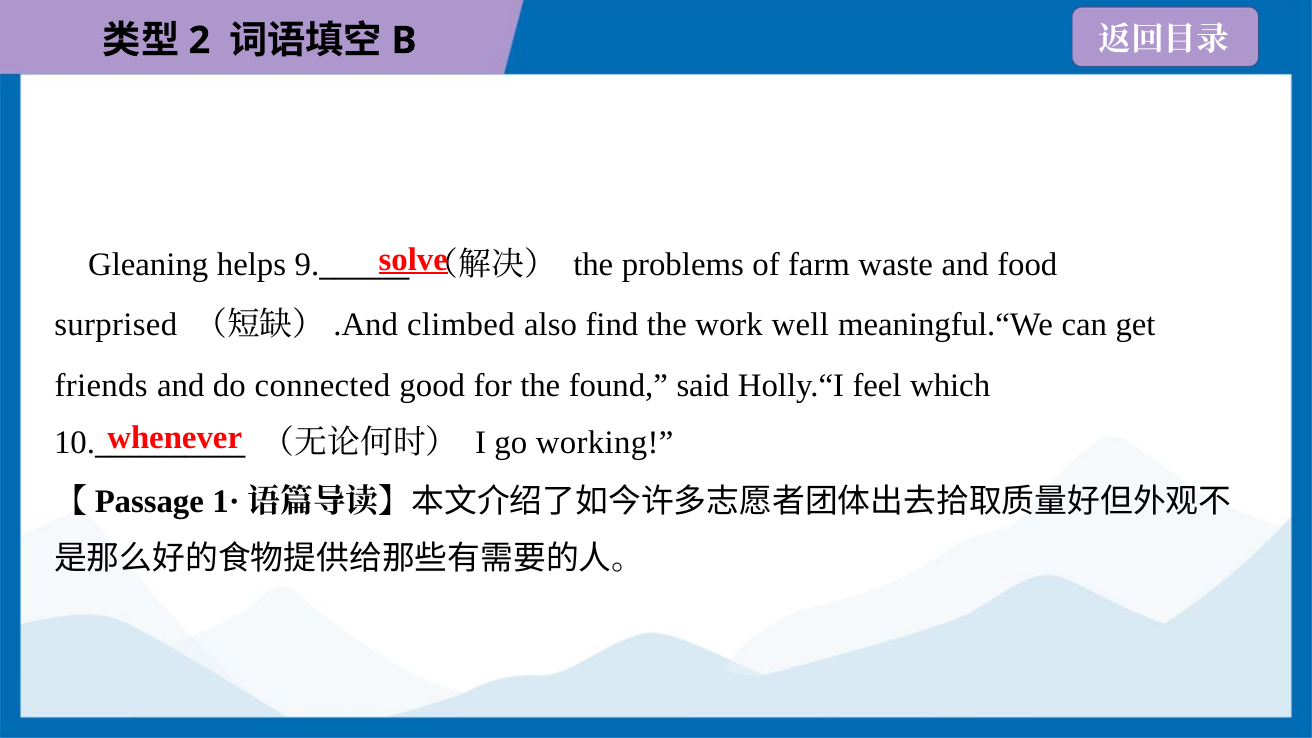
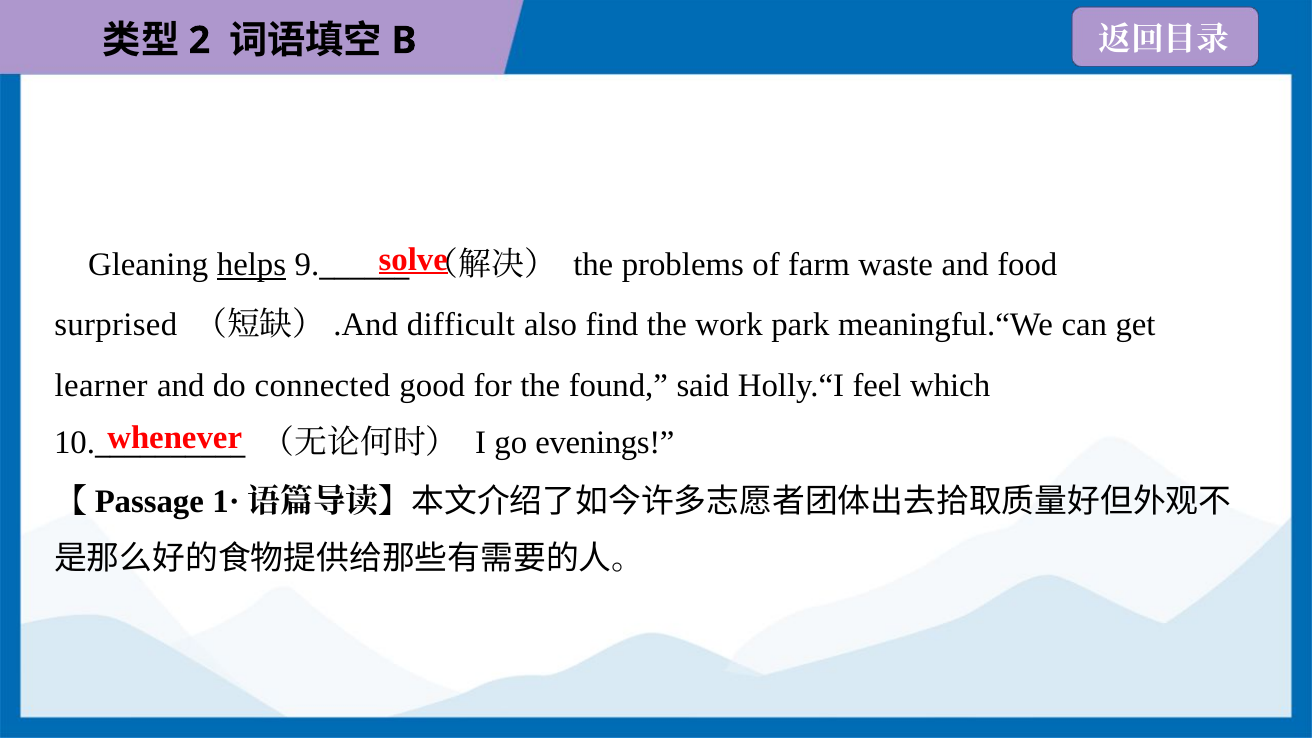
helps underline: none -> present (252, 265)
climbed: climbed -> difficult (461, 325)
well: well -> park (800, 325)
friends: friends -> learner (101, 385)
working: working -> evenings (605, 443)
